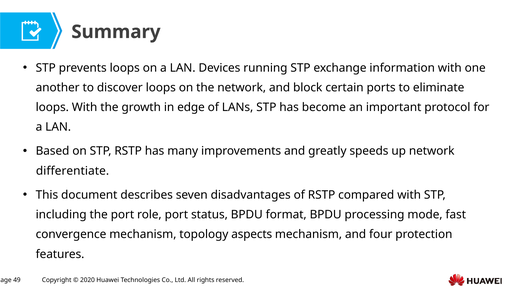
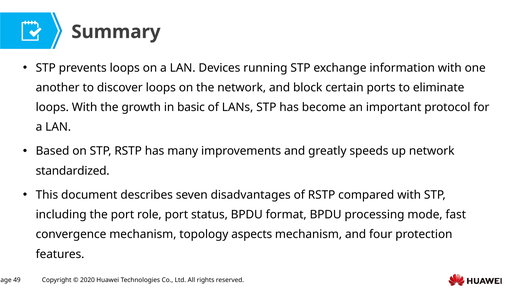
edge: edge -> basic (191, 107)
differentiate: differentiate -> standardized (73, 171)
